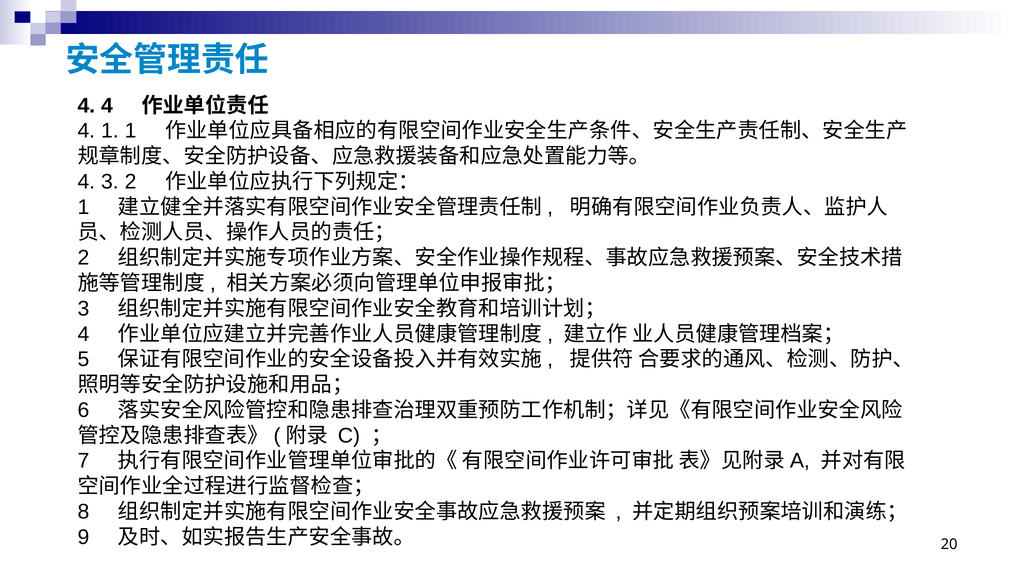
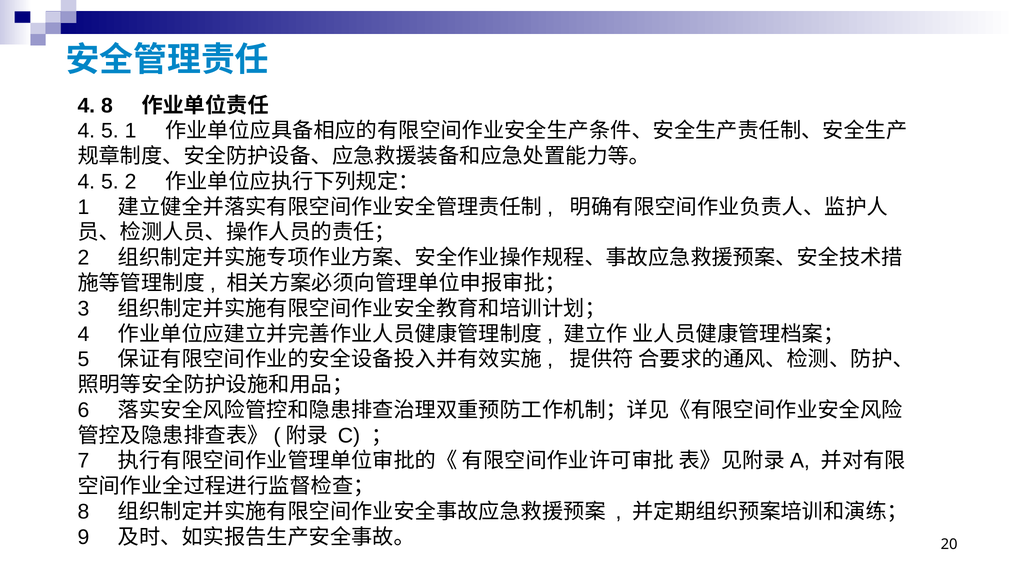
4 4: 4 -> 8 (107, 106)
1: 1 -> 5 (110, 131)
3: 3 -> 5 (110, 182)
